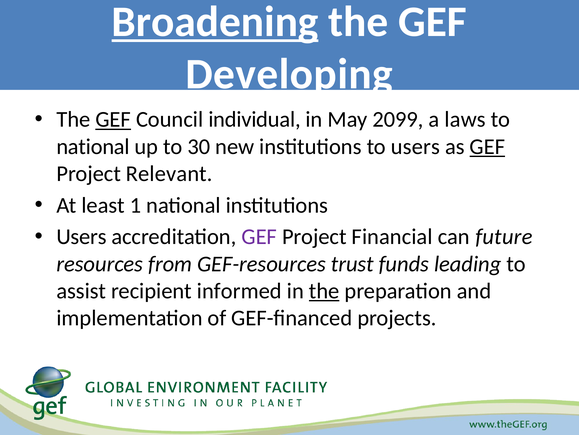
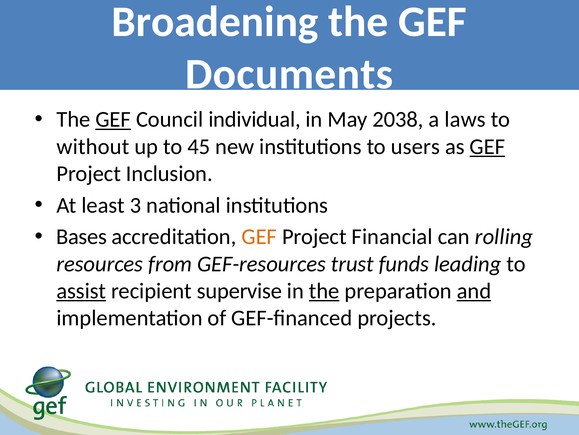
Broadening underline: present -> none (215, 22)
Developing: Developing -> Documents (289, 74)
2099: 2099 -> 2038 (398, 119)
national: national -> without (93, 146)
30: 30 -> 45 (199, 146)
Relevant: Relevant -> Inclusion (169, 173)
1: 1 -> 3 (135, 205)
Users: Users -> Bases (81, 236)
GEF colour: purple -> orange (259, 236)
future: future -> rolling (504, 236)
assist underline: none -> present (81, 291)
informed: informed -> supervise (239, 291)
and underline: none -> present (474, 291)
